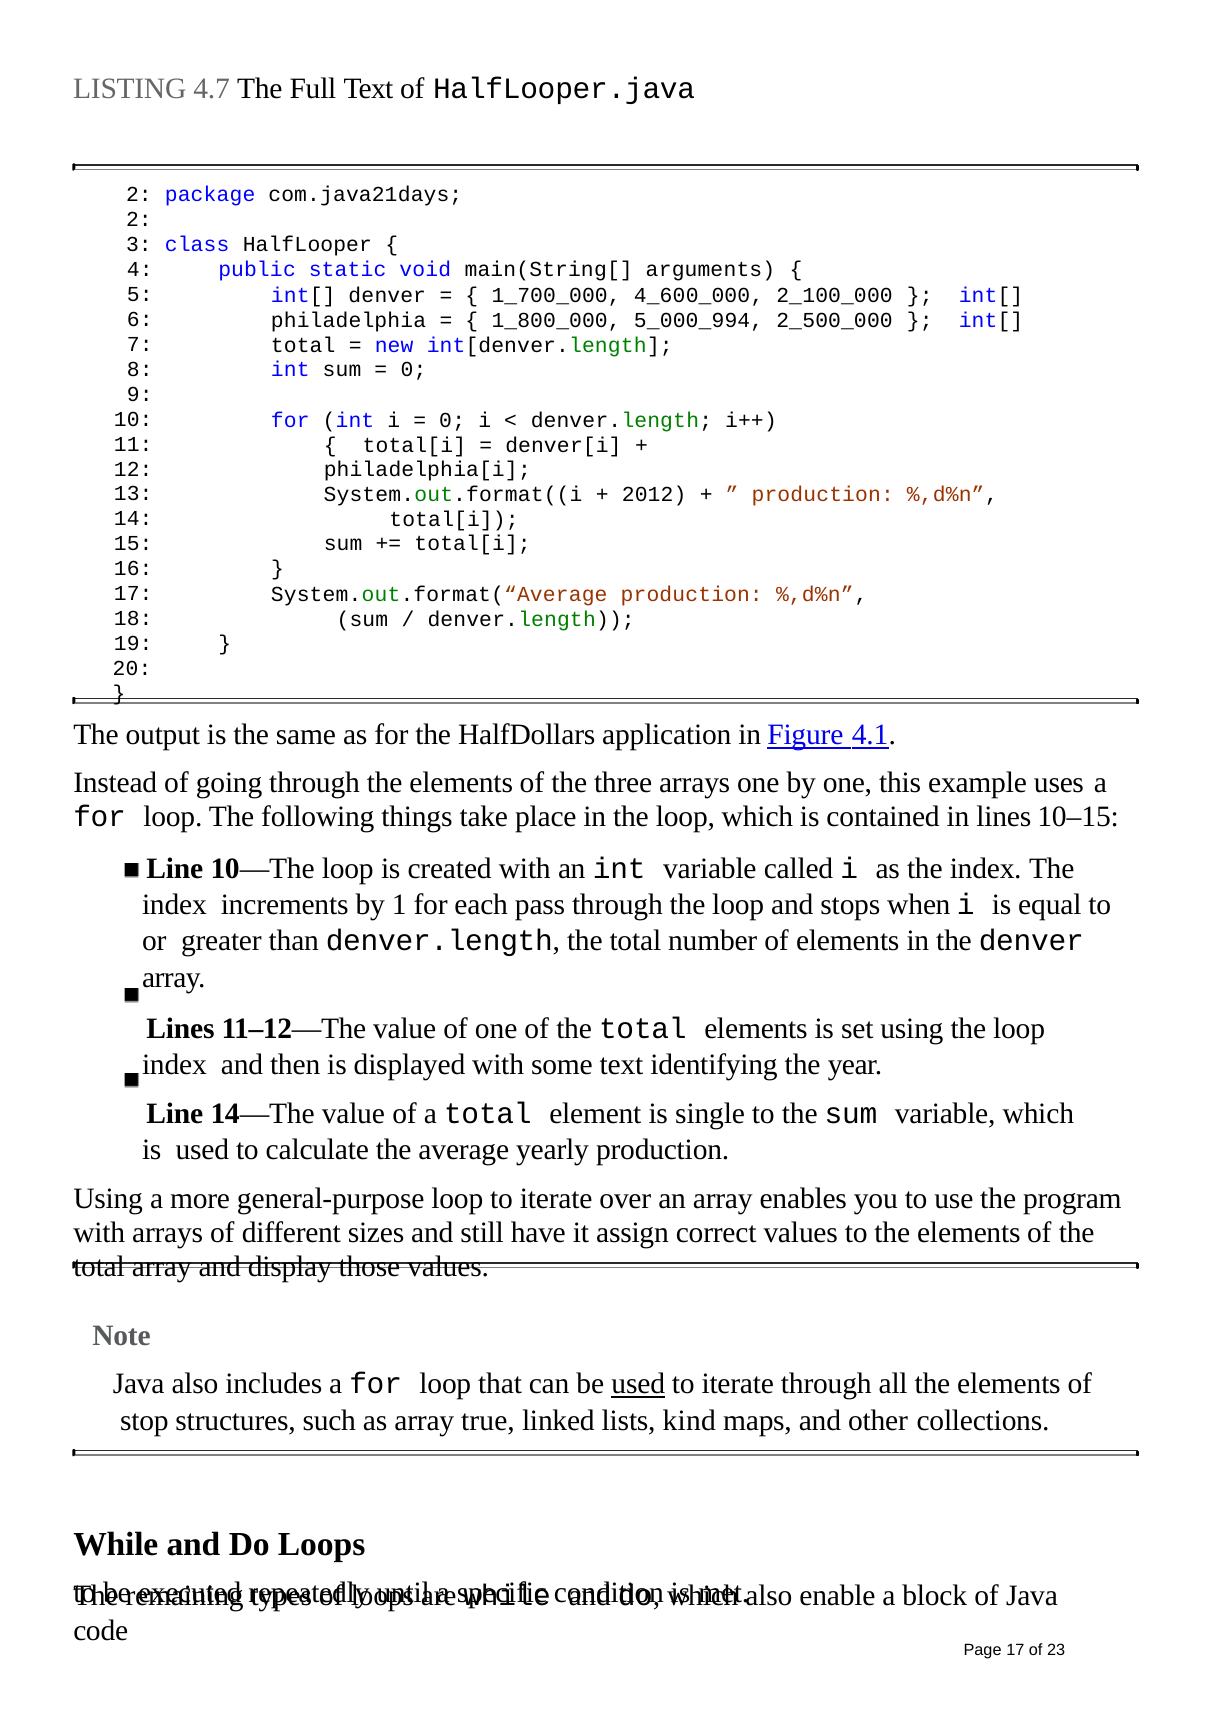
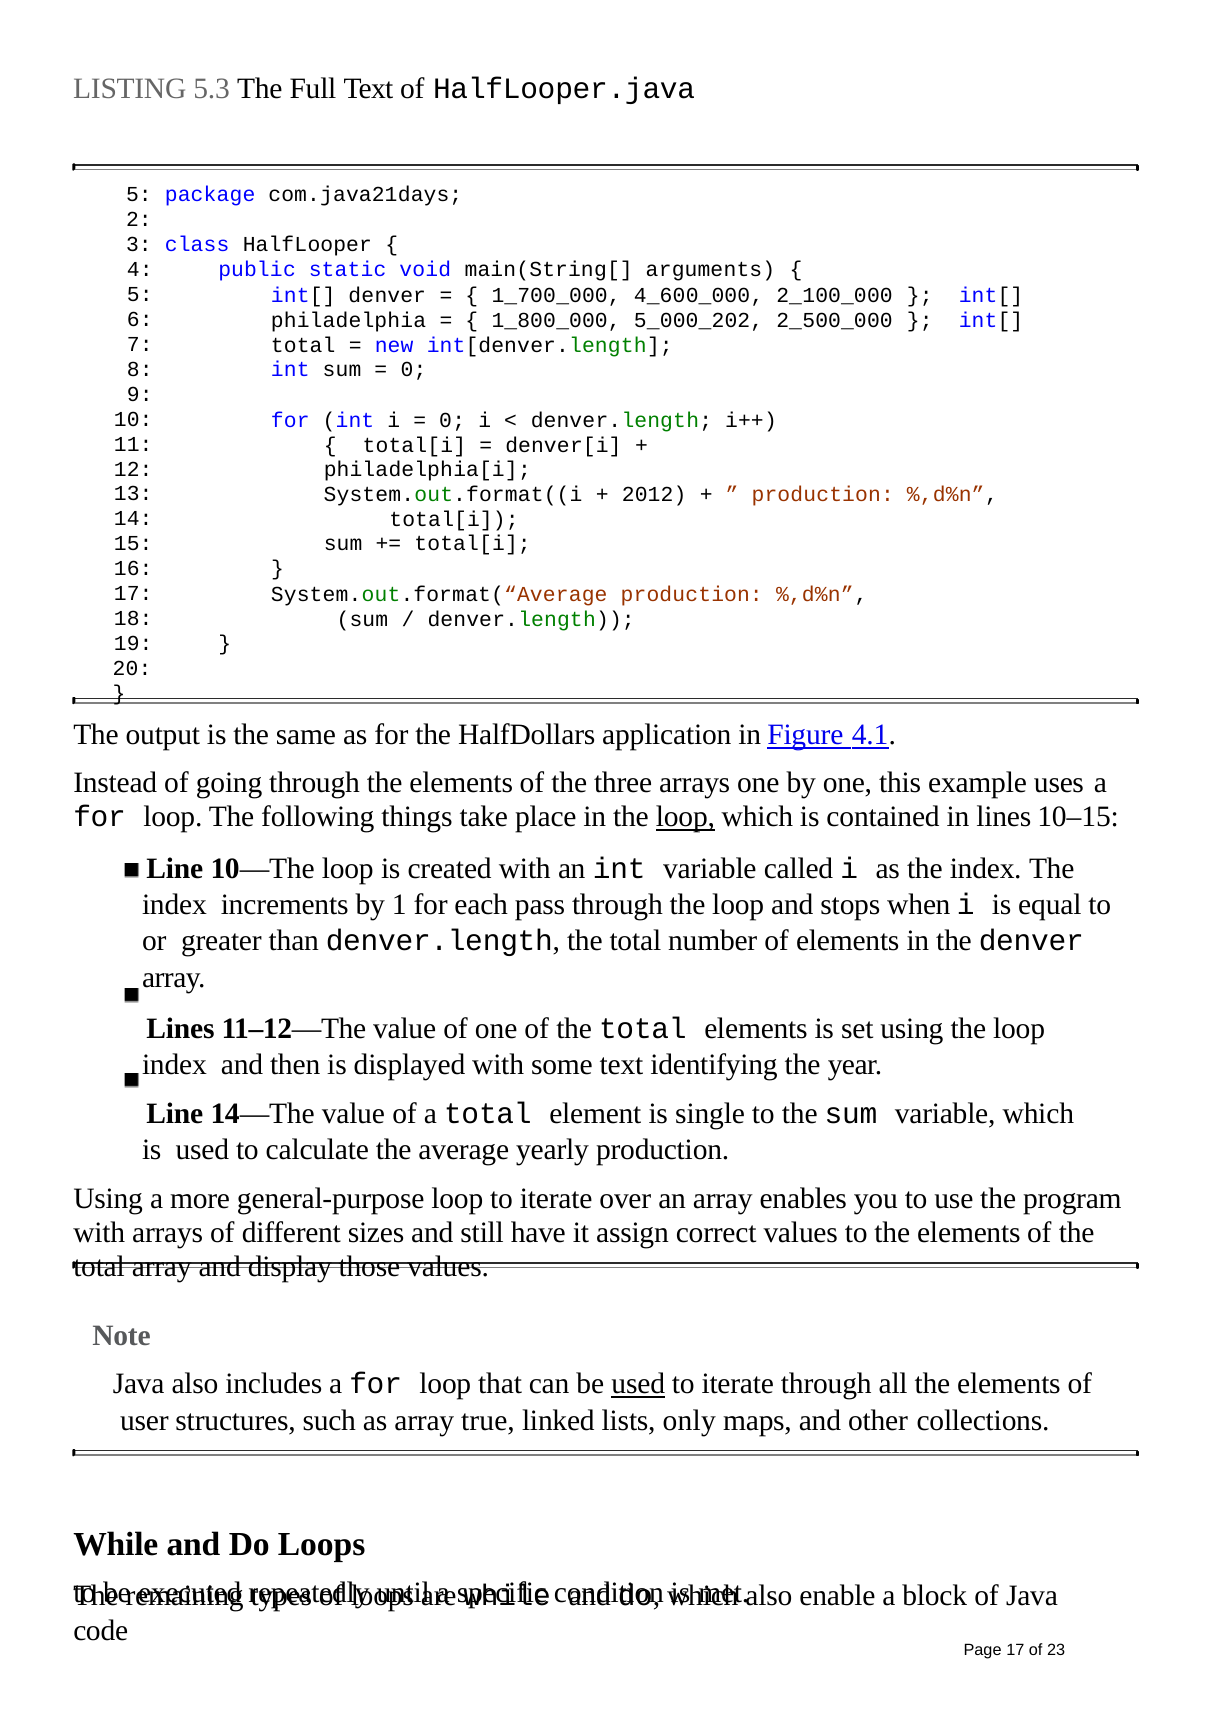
4.7: 4.7 -> 5.3 (212, 88)
2: 2 -> 5 (139, 195)
5_000_994: 5_000_994 -> 5_000_202 (699, 320)
loop underline: none -> present (685, 817)
stop: stop -> user (144, 1420)
kind: kind -> only (689, 1420)
